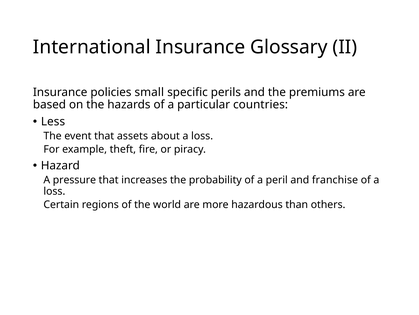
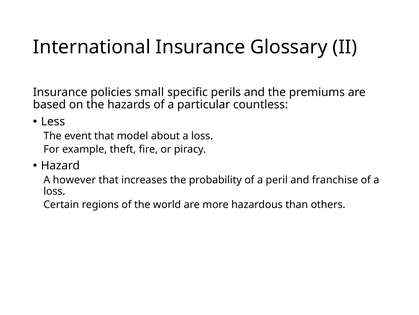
countries: countries -> countless (261, 105)
assets: assets -> model (133, 136)
pressure: pressure -> however (74, 180)
